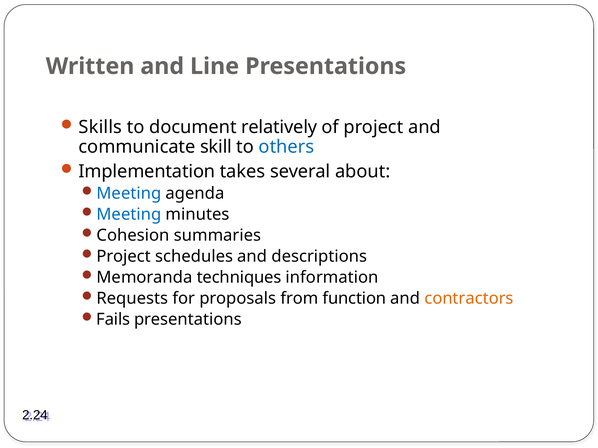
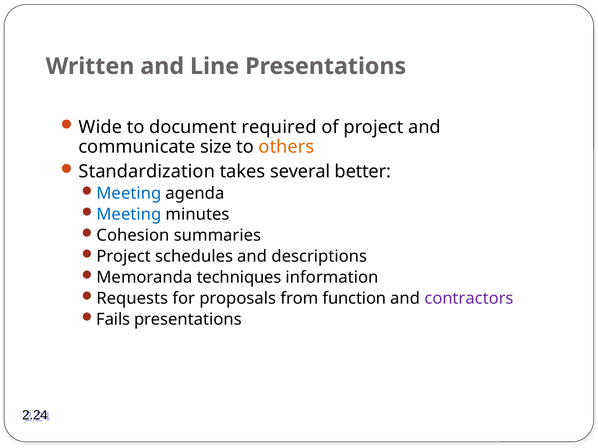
Skills: Skills -> Wide (100, 127)
relatively: relatively -> required (279, 127)
skill: skill -> size (216, 147)
others colour: blue -> orange (286, 147)
Implementation: Implementation -> Standardization (147, 172)
about: about -> better (363, 172)
contractors colour: orange -> purple (469, 299)
